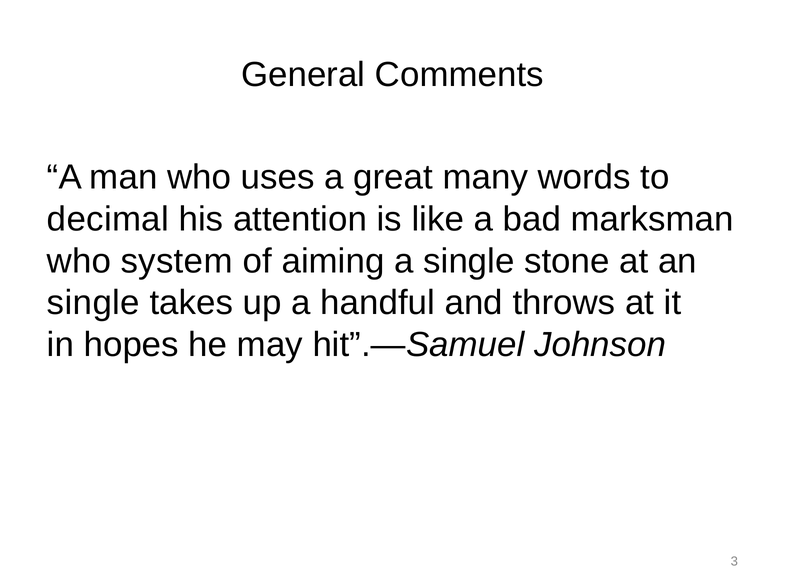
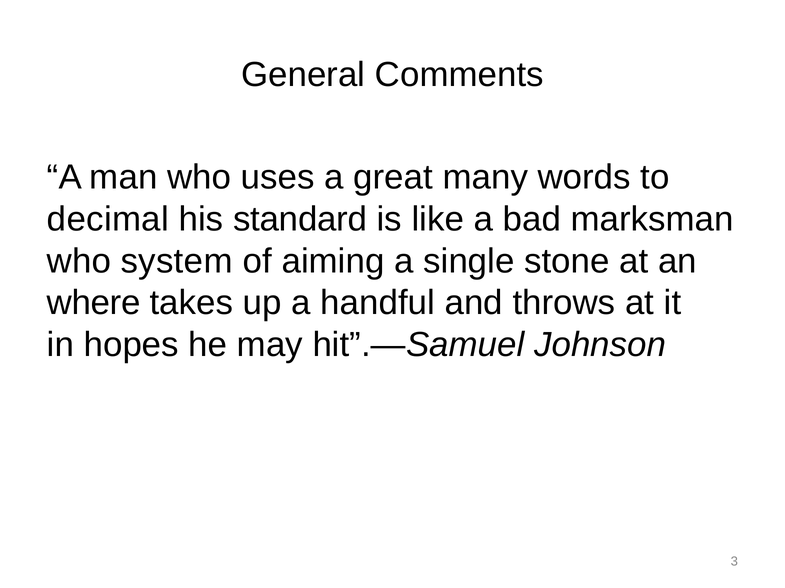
attention: attention -> standard (300, 220)
single: single -> where (94, 303)
